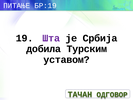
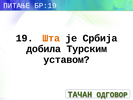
Шта colour: purple -> orange (51, 38)
